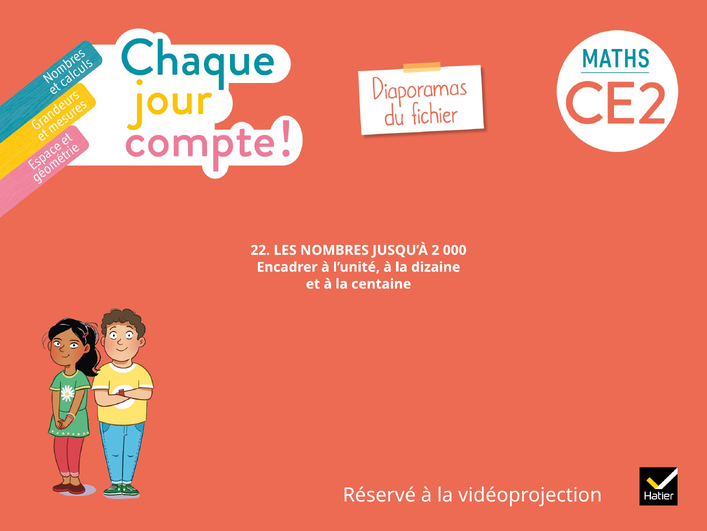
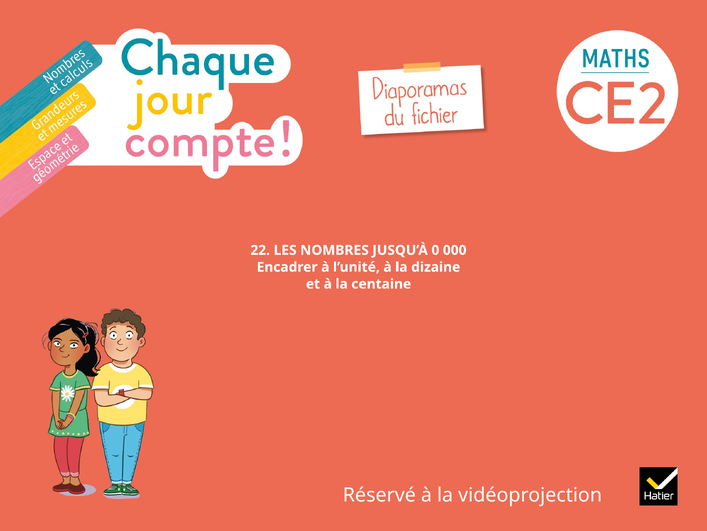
2: 2 -> 0 (435, 250)
